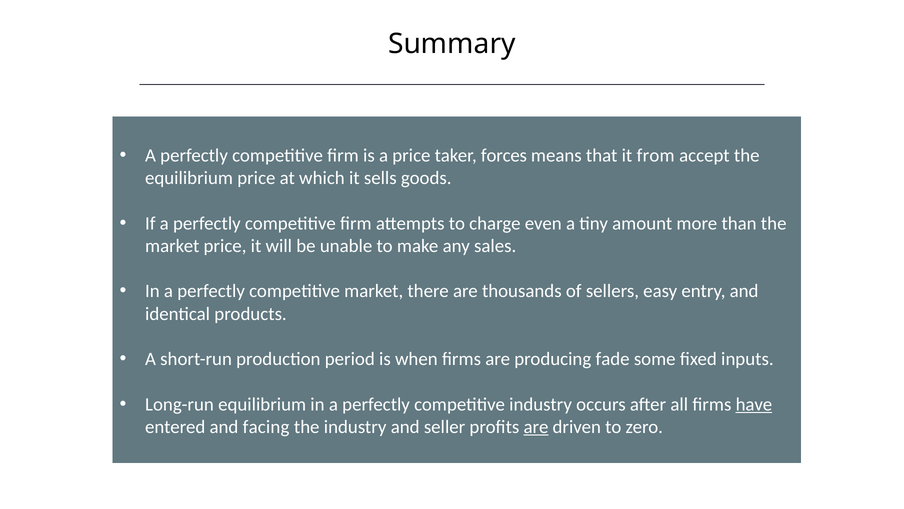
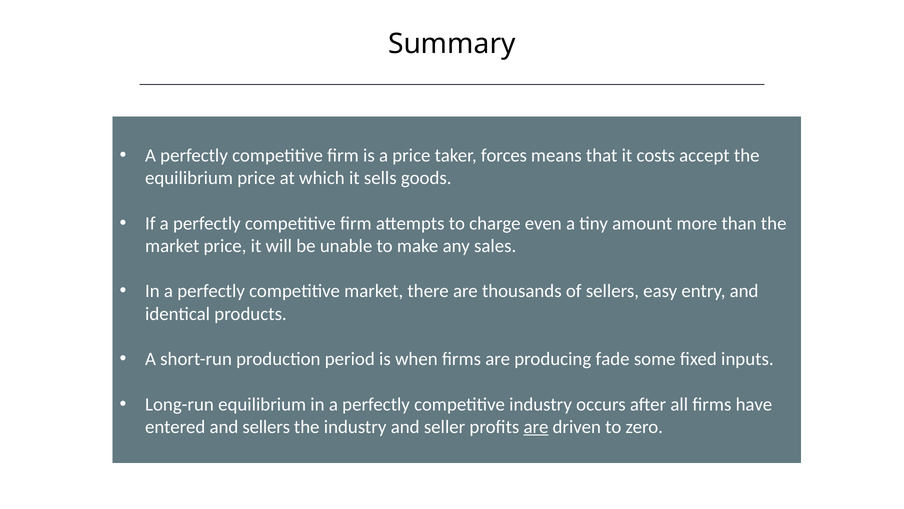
from: from -> costs (656, 155)
have underline: present -> none (754, 404)
and facing: facing -> sellers (266, 427)
